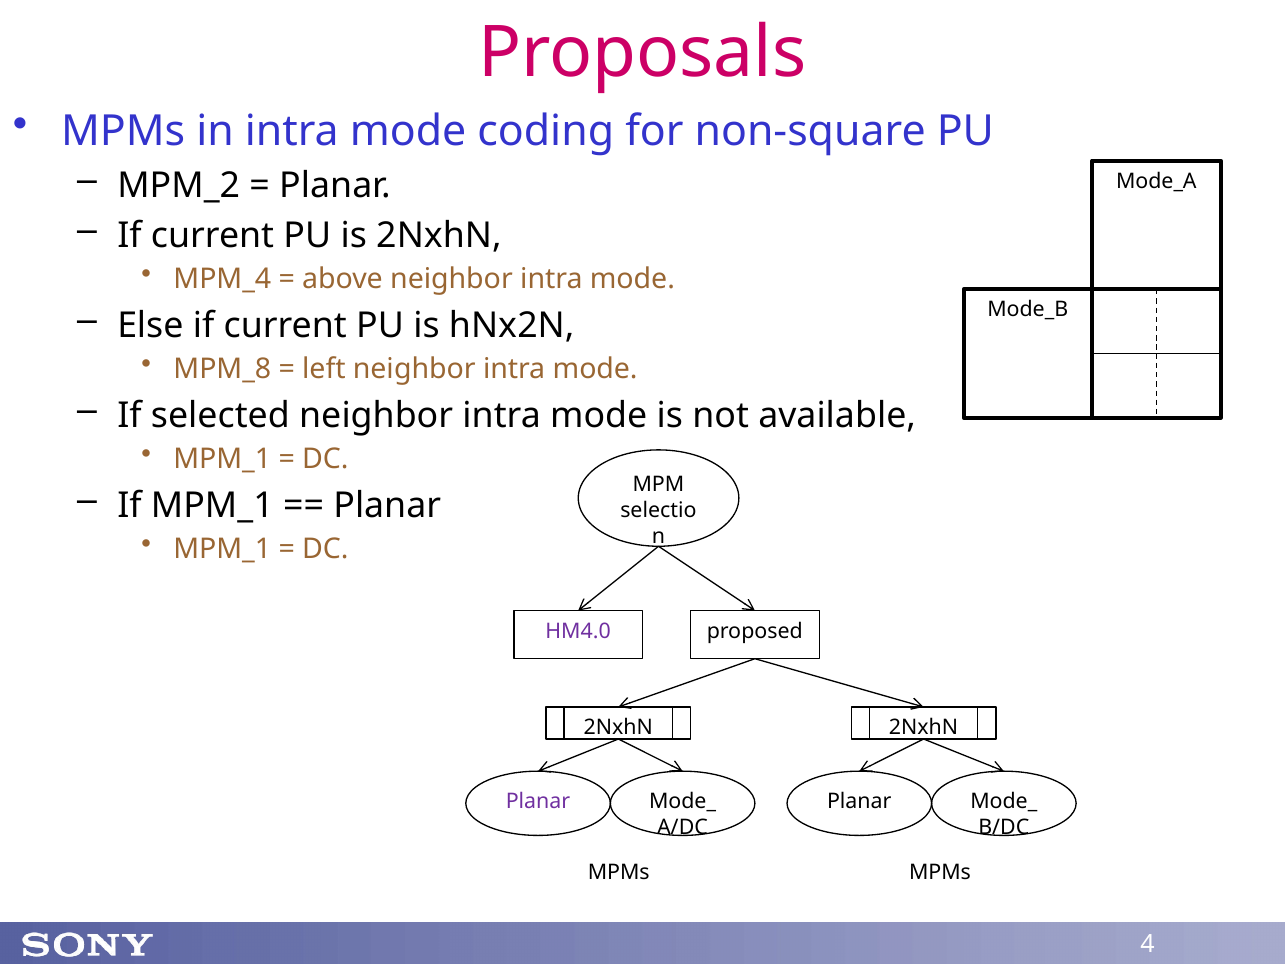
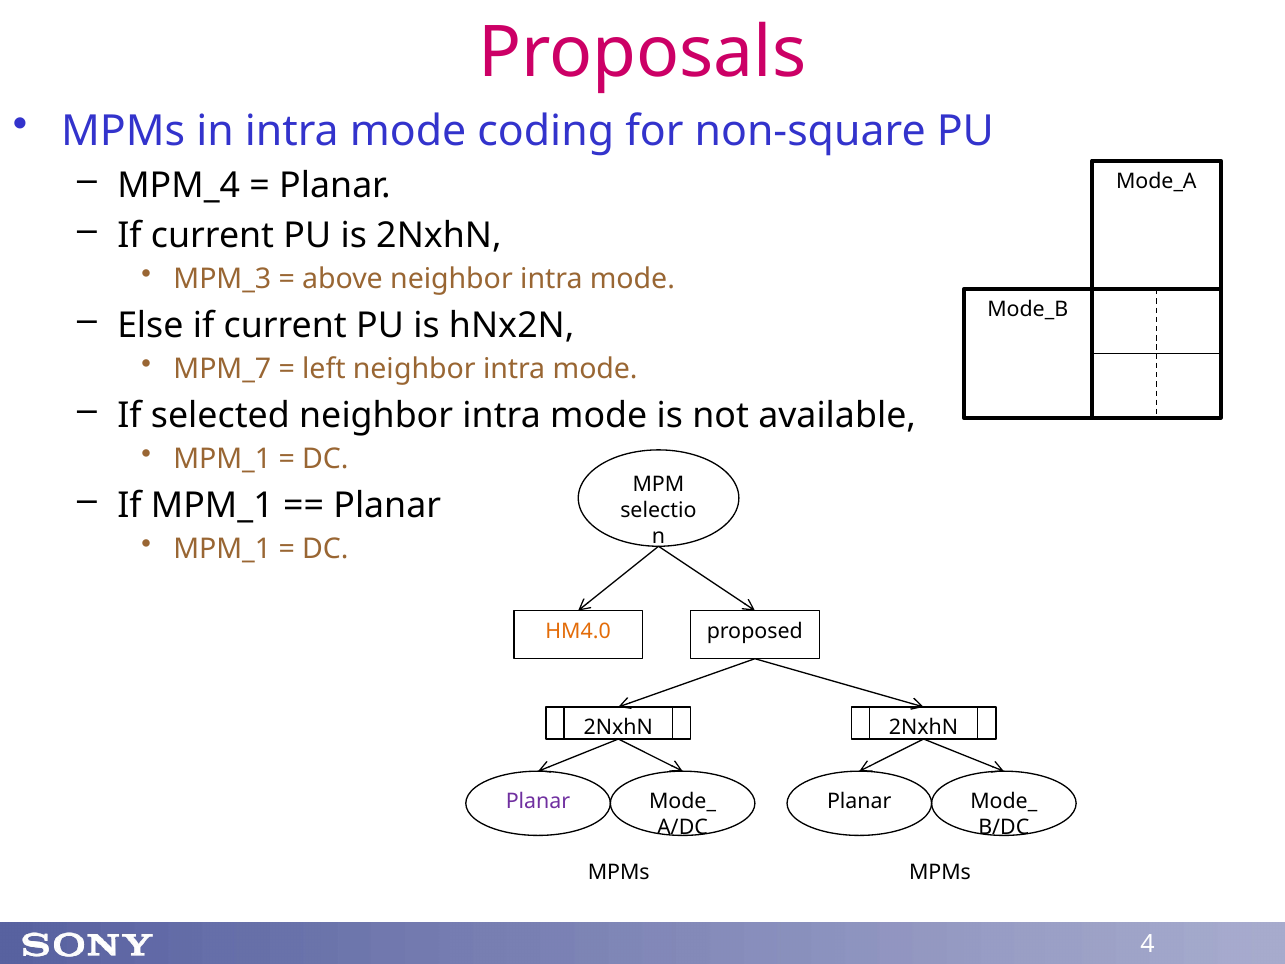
MPM_2: MPM_2 -> MPM_4 (179, 185)
MPM_4: MPM_4 -> MPM_3 (222, 279)
MPM_8: MPM_8 -> MPM_7 (222, 369)
HM4.0 colour: purple -> orange (578, 631)
